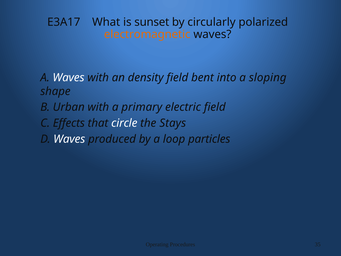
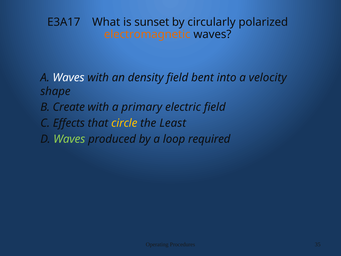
sloping: sloping -> velocity (268, 78)
Urban: Urban -> Create (69, 107)
circle colour: white -> yellow (124, 123)
Stays: Stays -> Least (173, 123)
Waves colour: white -> light green (69, 139)
particles: particles -> required (209, 139)
